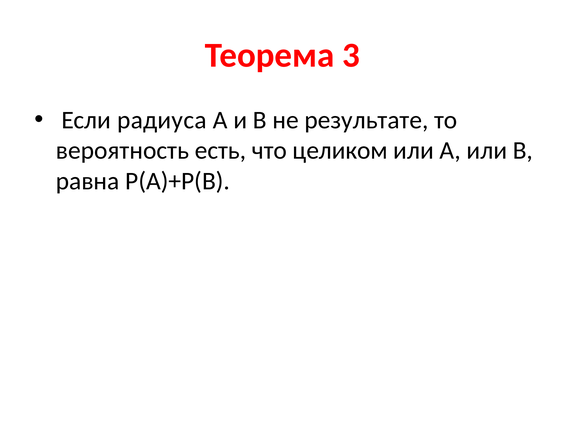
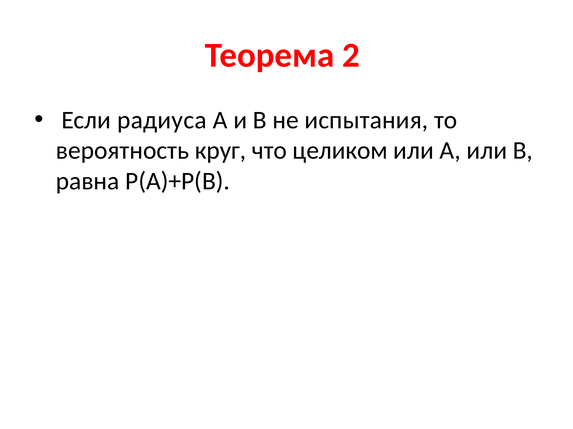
3: 3 -> 2 (351, 55)
результате: результате -> испытания (366, 120)
есть: есть -> круг (221, 151)
